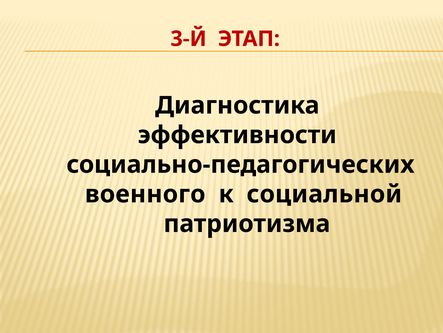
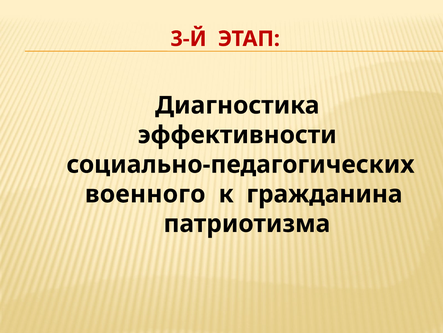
социальной: социальной -> гражданина (324, 194)
